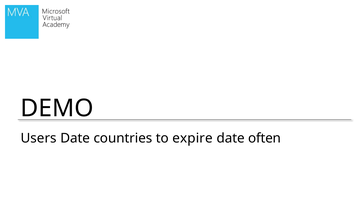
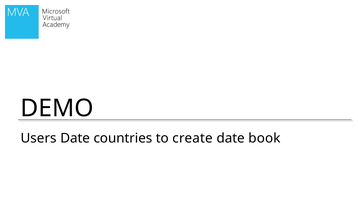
expire: expire -> create (193, 138)
often: often -> book (264, 138)
